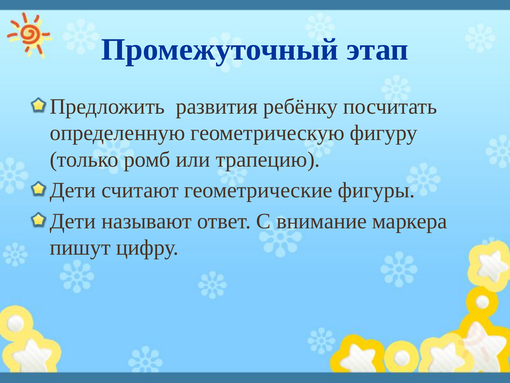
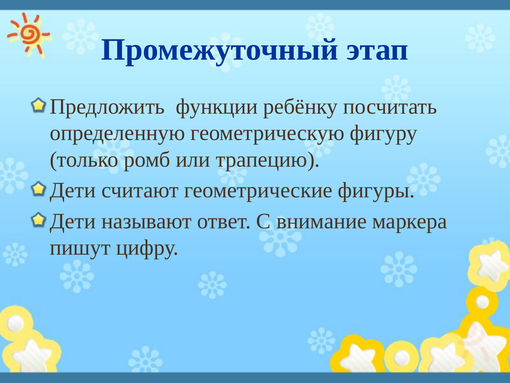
развития: развития -> функции (217, 107)
